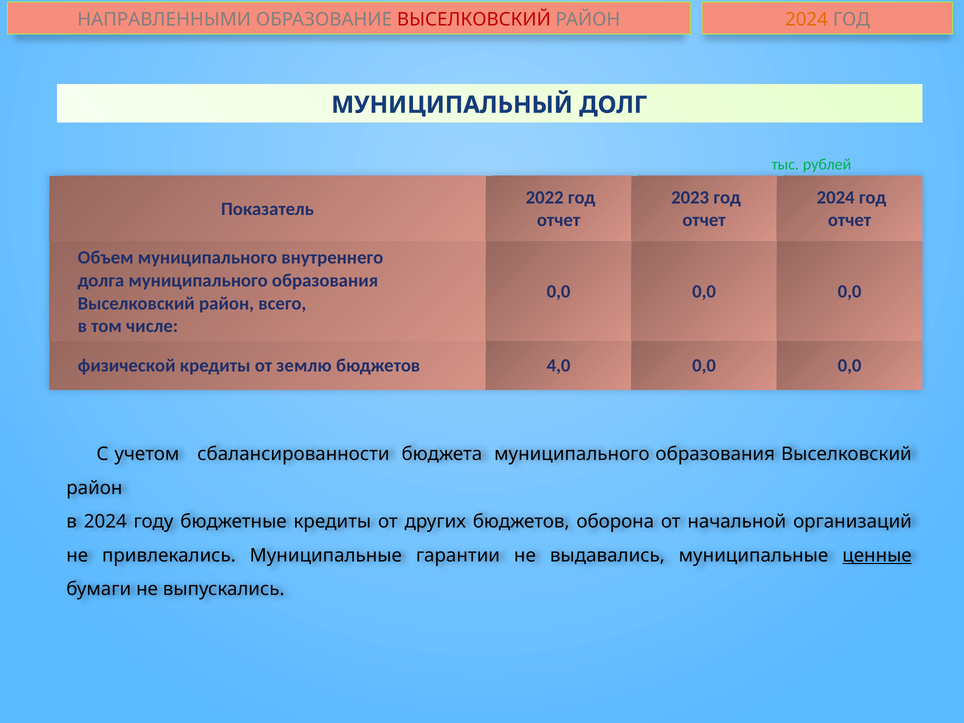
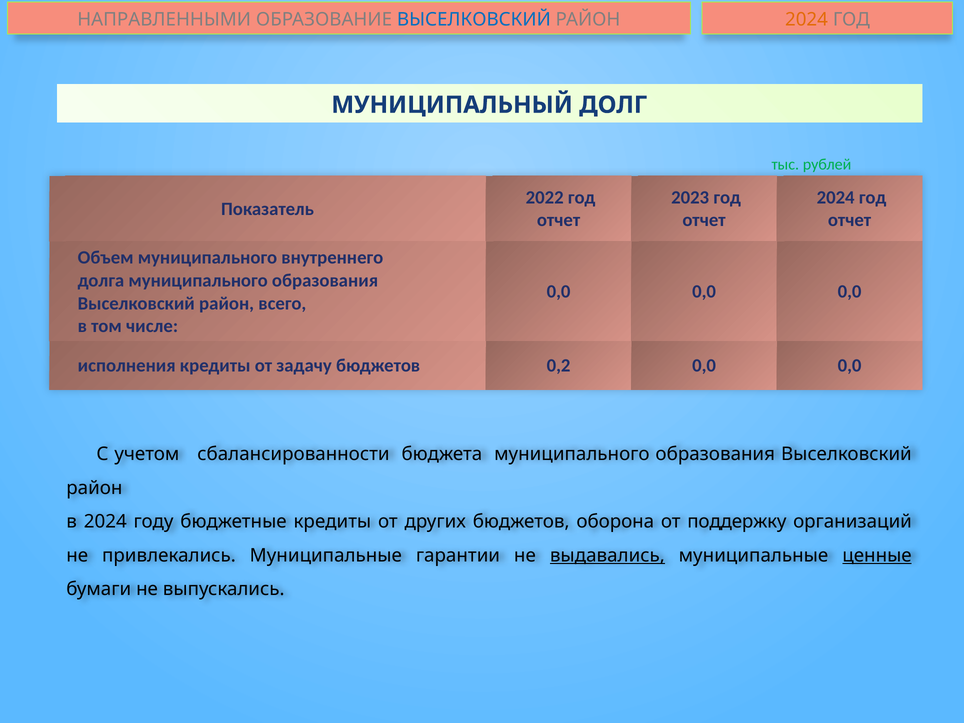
ВЫСЕЛКОВСКИЙ colour: red -> blue (474, 20)
физической: физической -> исполнения (127, 366)
землю: землю -> задачу (304, 366)
4,0: 4,0 -> 0,2 (559, 366)
начальной: начальной -> поддержку (737, 522)
выдавались underline: none -> present (607, 555)
